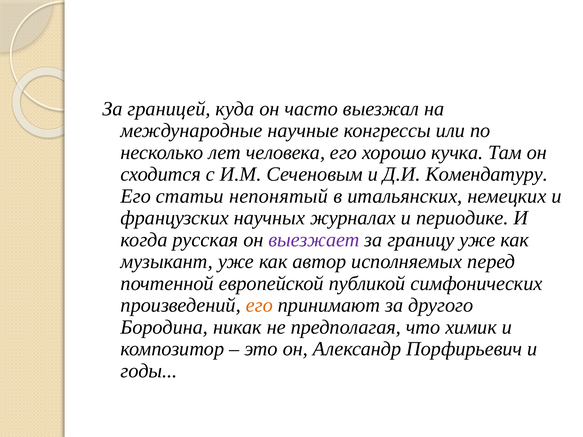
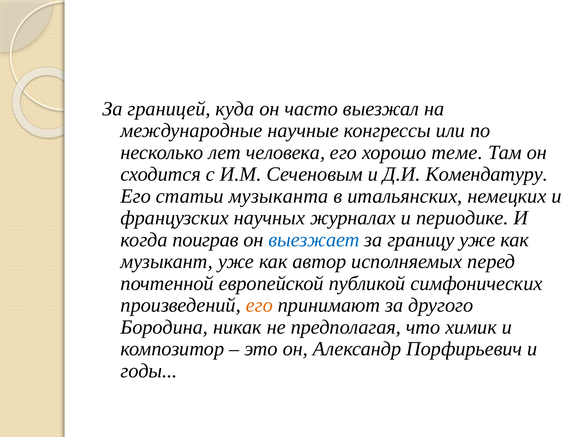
кучка: кучка -> теме (457, 152)
непонятый: непонятый -> музыканта (279, 196)
русская: русская -> поиграв (206, 240)
выезжает colour: purple -> blue (314, 240)
